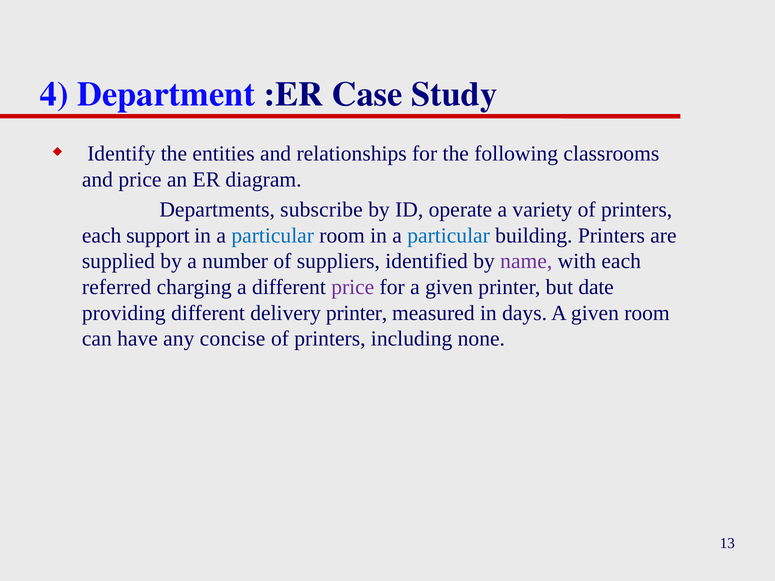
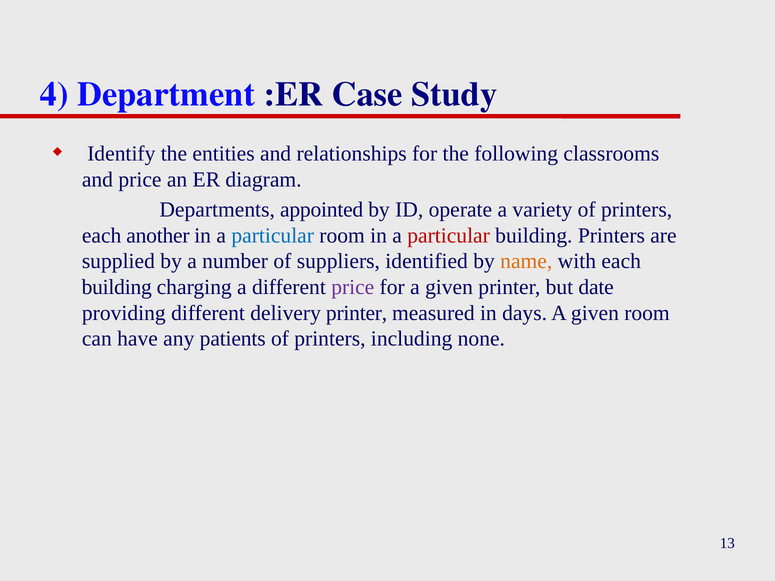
subscribe: subscribe -> appointed (322, 210)
support: support -> another (158, 236)
particular colour: blue -> red (449, 236)
name colour: purple -> orange (526, 261)
referred: referred -> building (117, 287)
concise: concise -> patients (233, 339)
